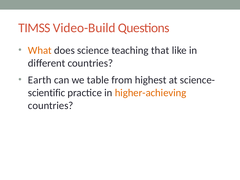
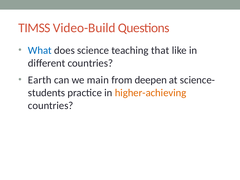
What colour: orange -> blue (40, 50)
table: table -> main (98, 80)
highest: highest -> deepen (151, 80)
scientific: scientific -> students (47, 93)
